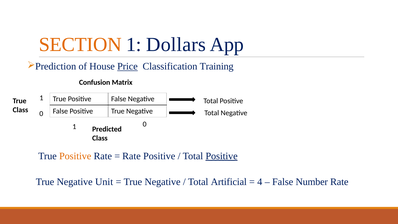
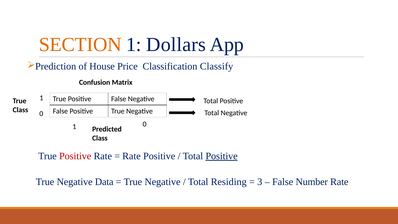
Price underline: present -> none (127, 66)
Training: Training -> Classify (217, 66)
Positive colour: orange -> red (75, 156)
Unit: Unit -> Data (104, 182)
Artificial: Artificial -> Residing (229, 182)
4: 4 -> 3 (260, 182)
